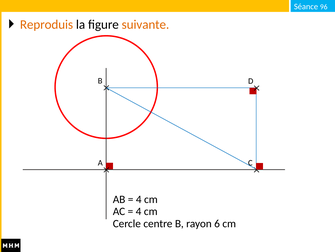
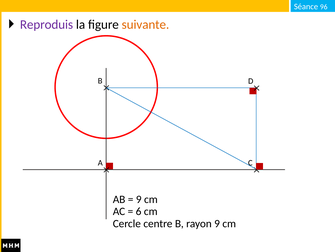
Reproduis colour: orange -> purple (47, 25)
4: 4 -> 9 (139, 199)
4: 4 -> 6 (139, 211)
rayon 6: 6 -> 9 (217, 223)
